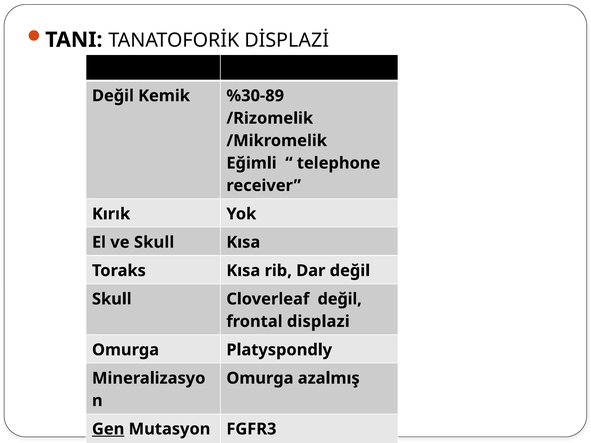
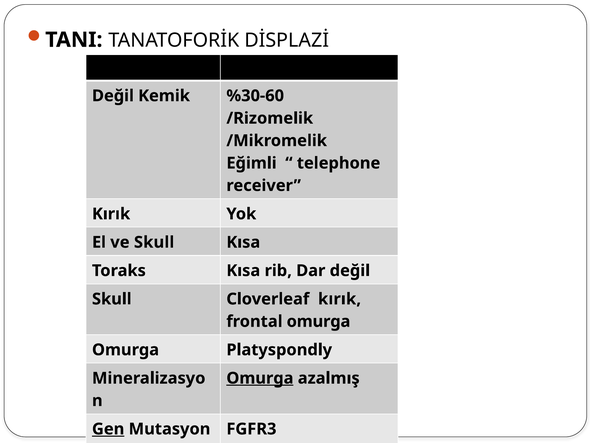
%30-89: %30-89 -> %30-60 (255, 96)
Cloverleaf değil: değil -> kırık (340, 299)
frontal displazi: displazi -> omurga (318, 322)
Omurga underline: none -> present (260, 378)
